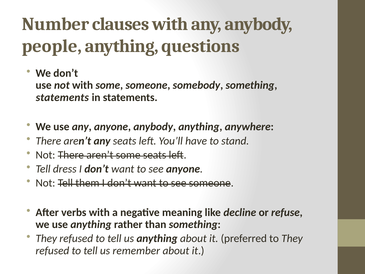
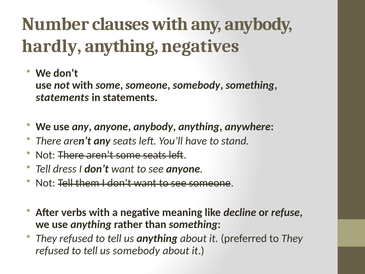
people: people -> hardly (52, 46)
questions: questions -> negatives (200, 46)
us remember: remember -> somebody (136, 250)
